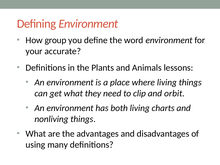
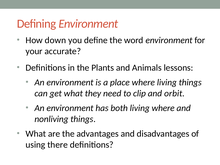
group: group -> down (55, 40)
living charts: charts -> where (163, 108)
many: many -> there (58, 145)
